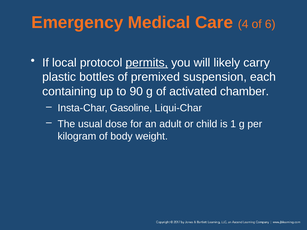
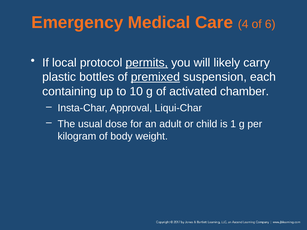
premixed underline: none -> present (155, 77)
90: 90 -> 10 (136, 91)
Gasoline: Gasoline -> Approval (131, 108)
